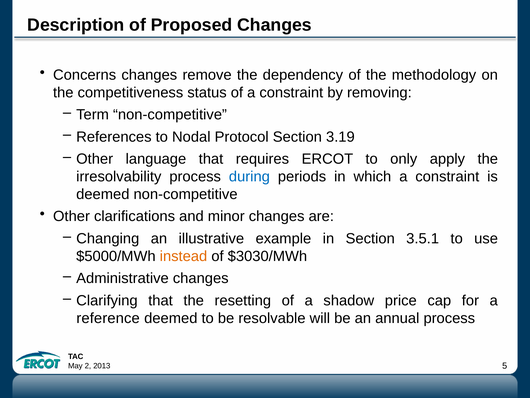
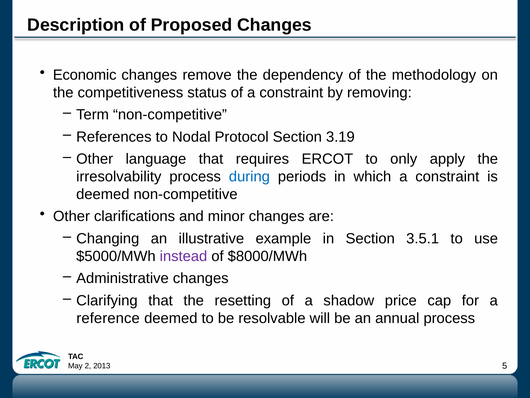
Concerns: Concerns -> Economic (85, 75)
instead colour: orange -> purple (183, 256)
$3030/MWh: $3030/MWh -> $8000/MWh (267, 256)
